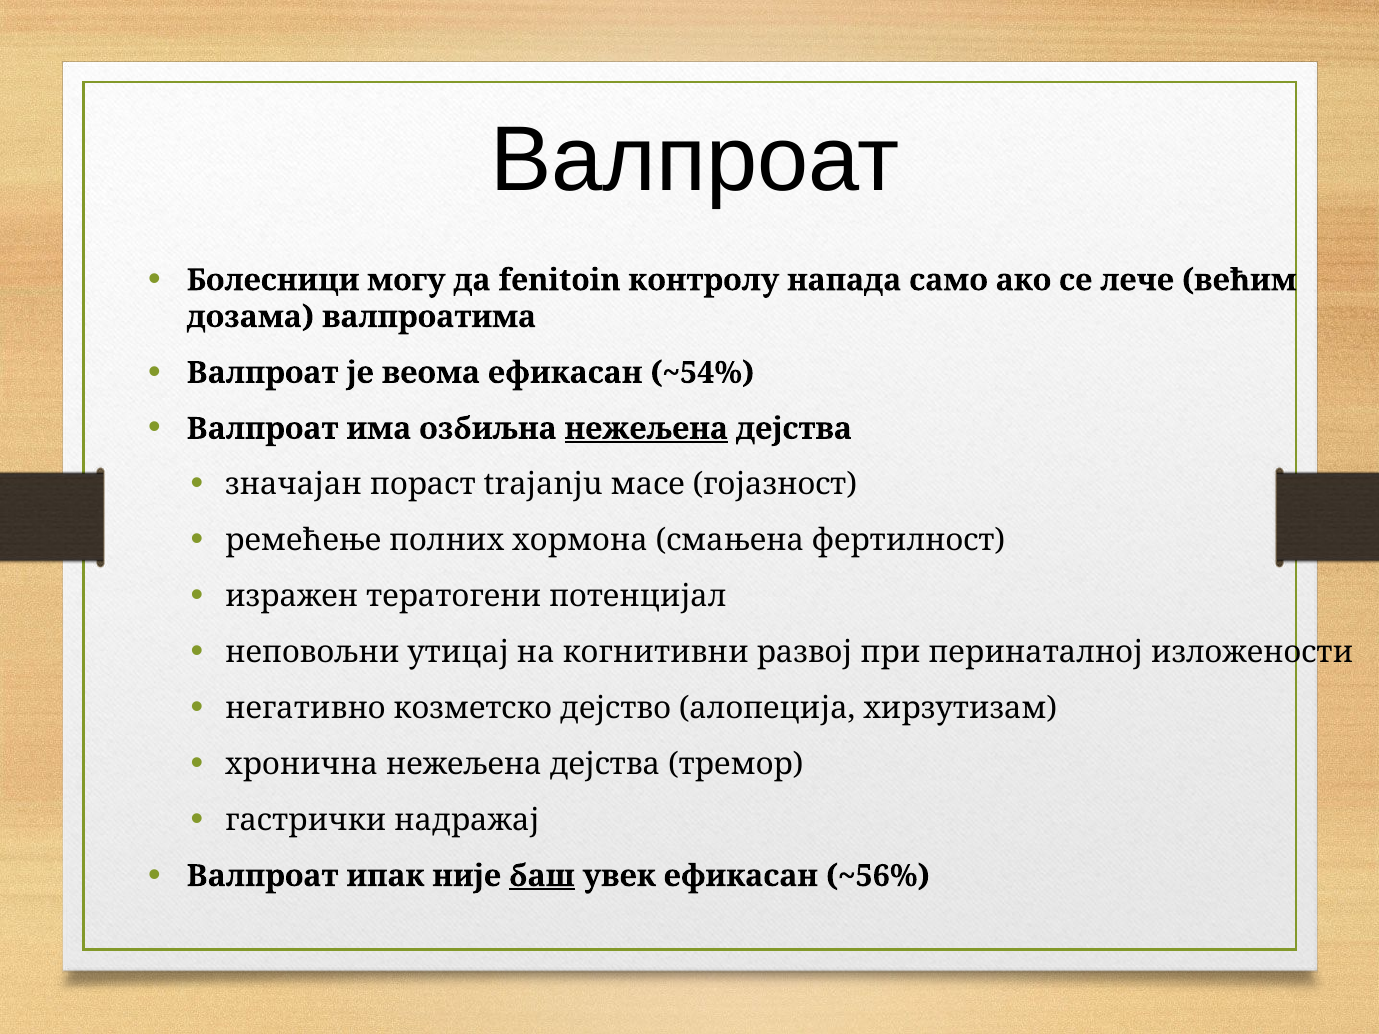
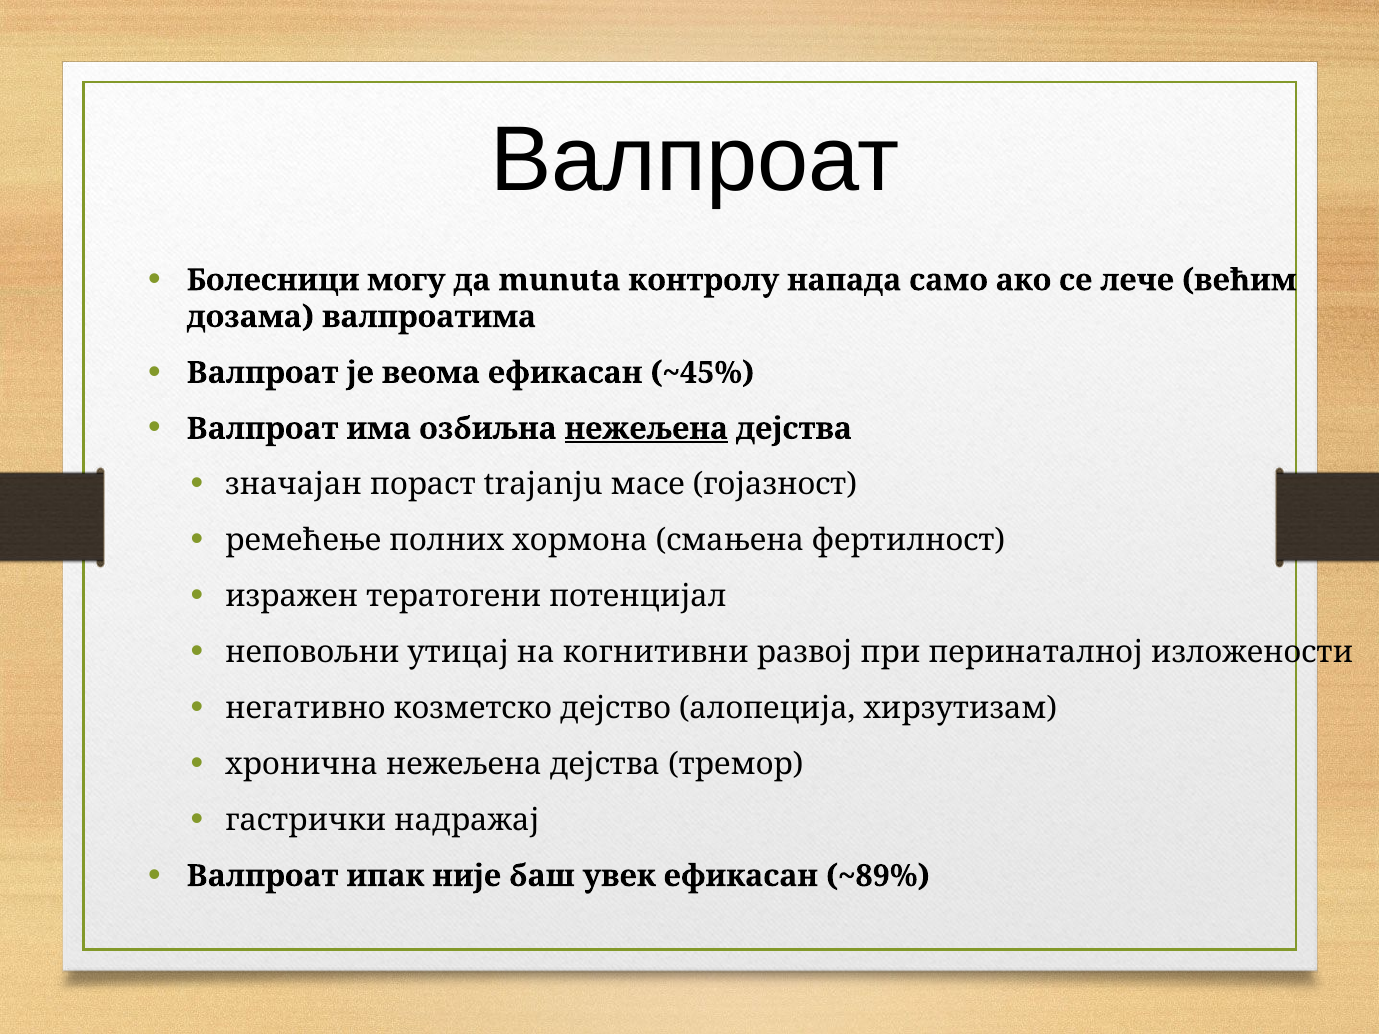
fenitoin: fenitoin -> munuta (560, 280)
~54%: ~54% -> ~45% (702, 373)
баш underline: present -> none (542, 876)
~56%: ~56% -> ~89% (878, 876)
